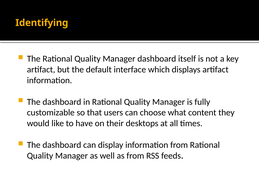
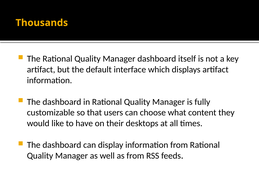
Identifying: Identifying -> Thousands (42, 23)
